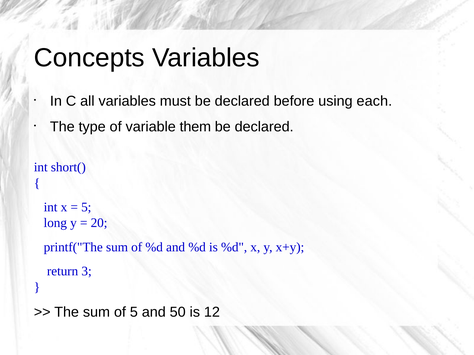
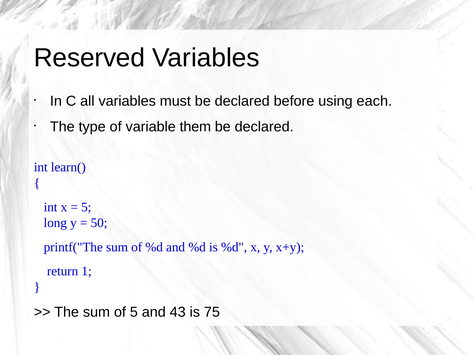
Concepts: Concepts -> Reserved (89, 58)
short(: short( -> learn( (68, 167)
20: 20 -> 50 (99, 223)
3: 3 -> 1 (87, 272)
50: 50 -> 43 (178, 312)
12: 12 -> 75 (212, 312)
